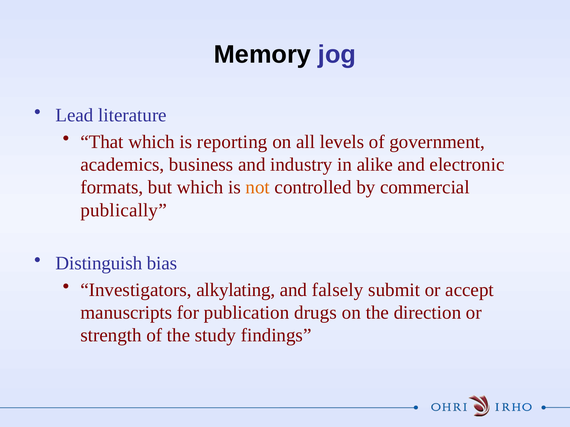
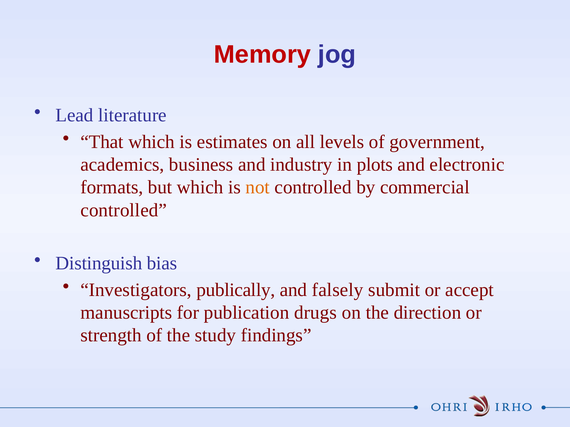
Memory colour: black -> red (262, 54)
reporting: reporting -> estimates (232, 142)
alike: alike -> plots (375, 165)
publically: publically -> controlled (124, 210)
alkylating: alkylating -> publically (236, 290)
